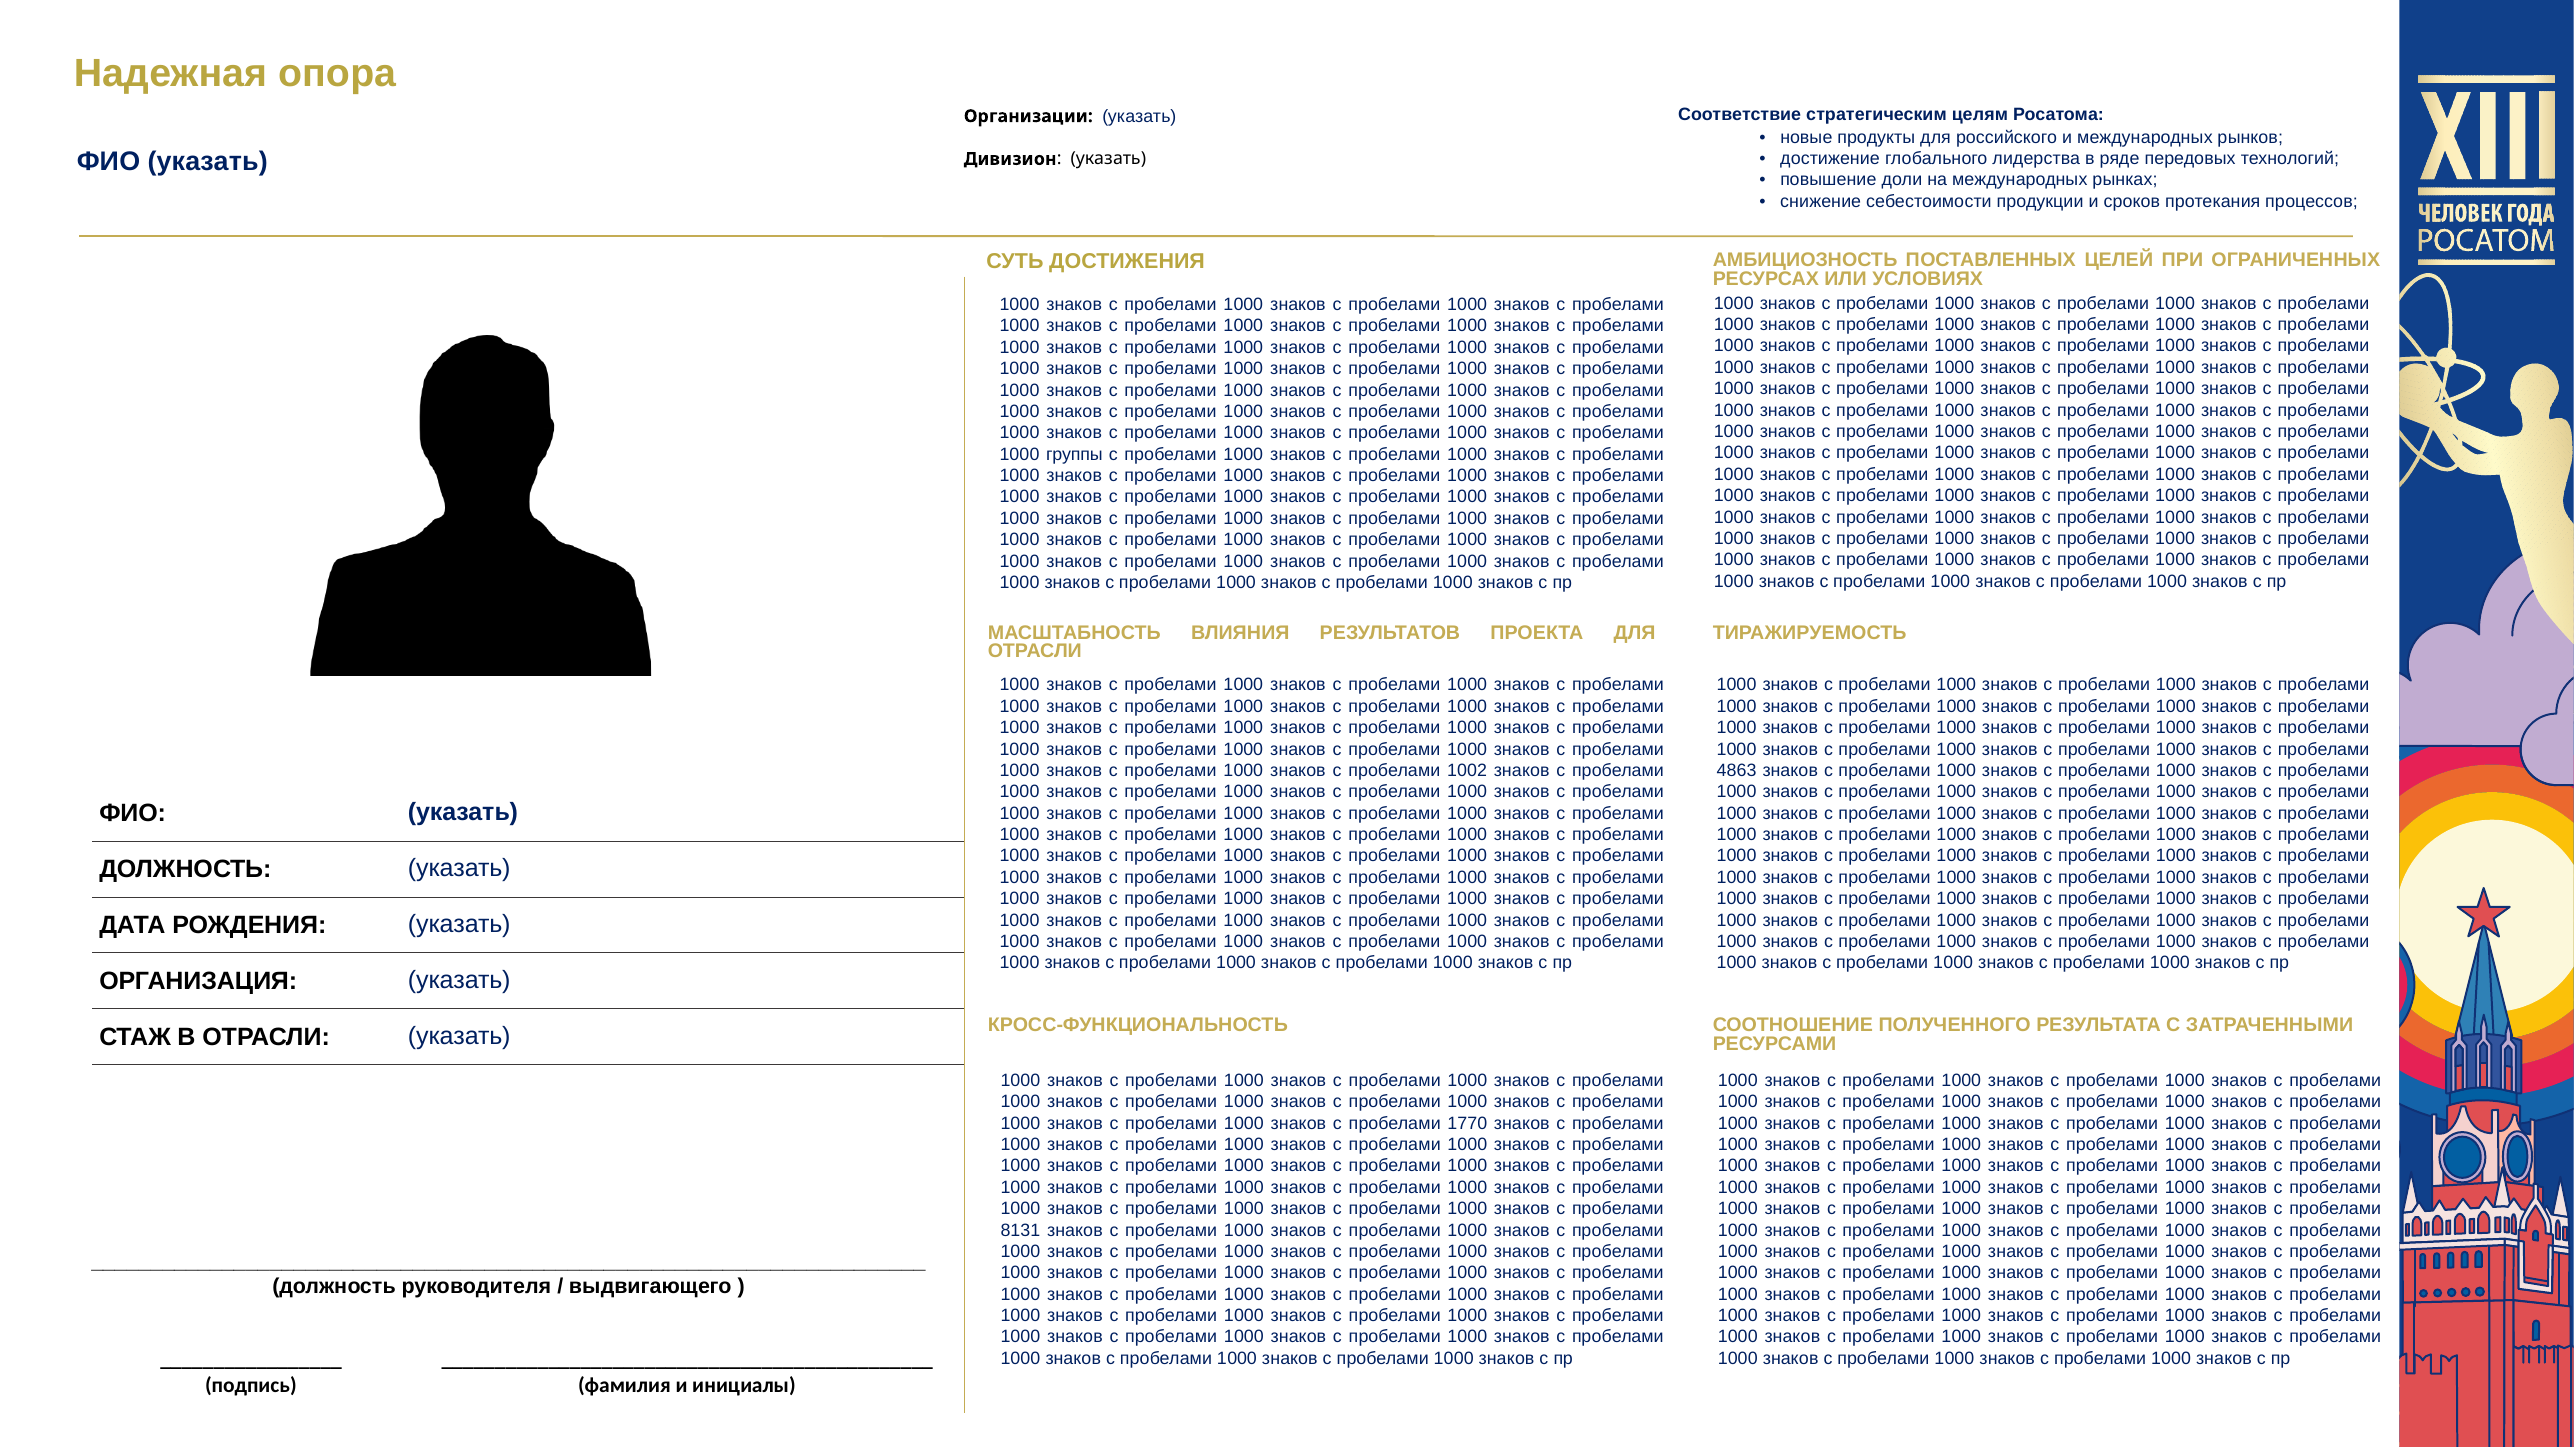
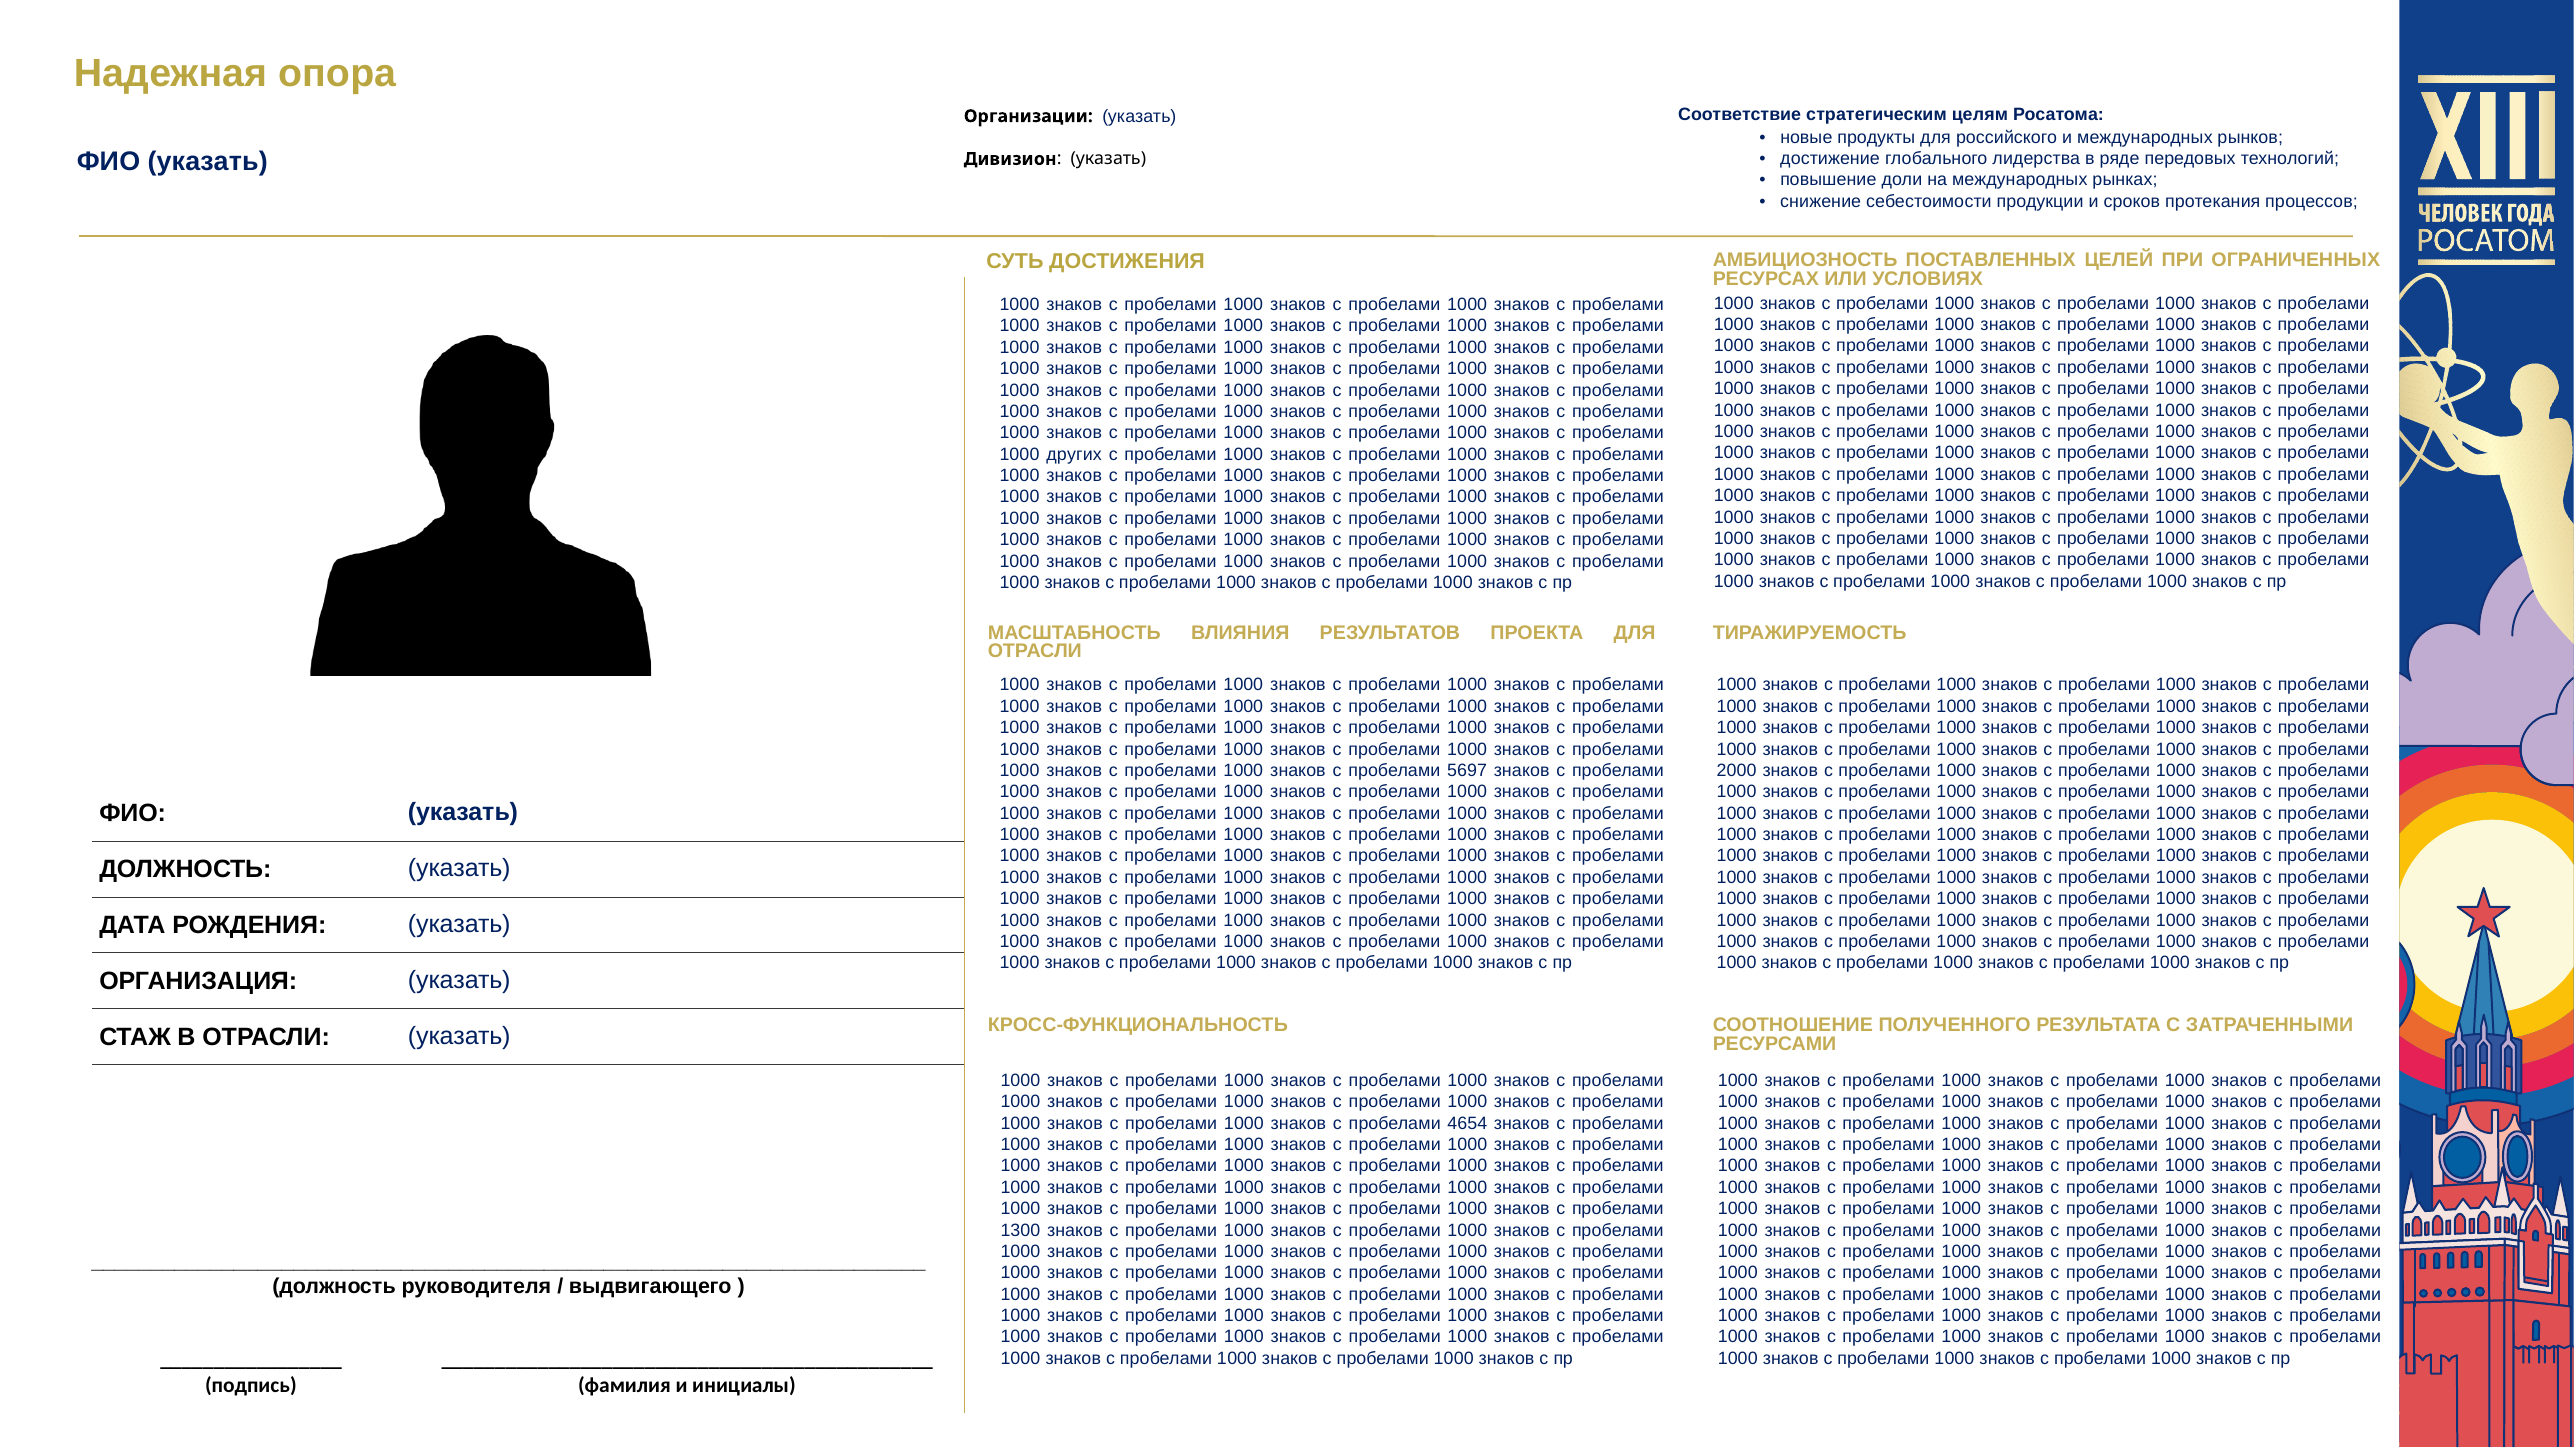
группы: группы -> других (1074, 454)
1002: 1002 -> 5697 (1467, 771)
4863: 4863 -> 2000 (1737, 771)
1770: 1770 -> 4654 (1467, 1123)
8131: 8131 -> 1300 (1020, 1230)
